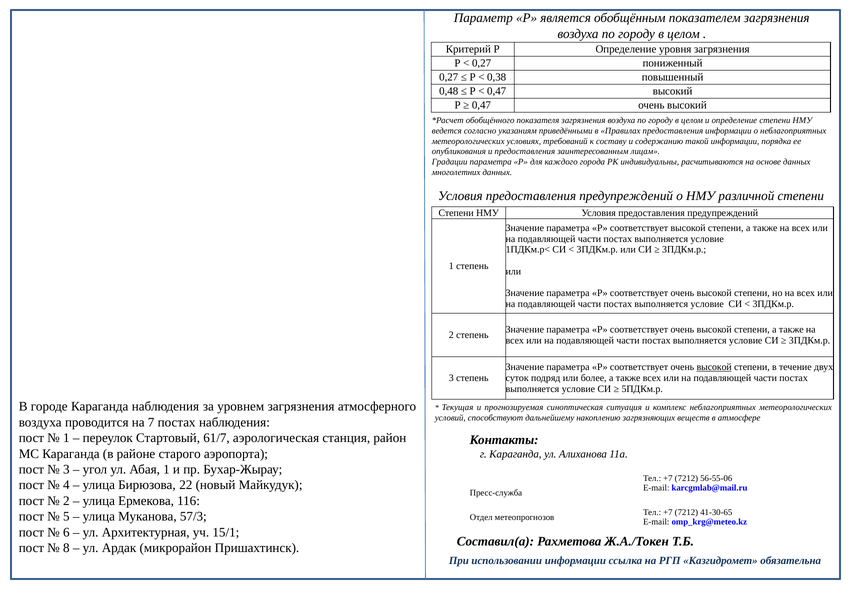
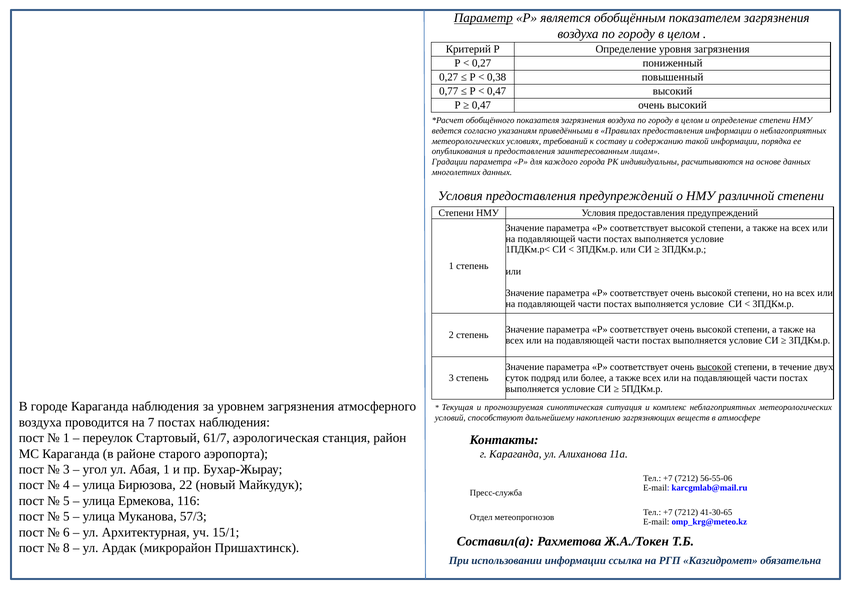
Параметр underline: none -> present (483, 18)
0,48: 0,48 -> 0,77 (449, 91)
2: 2 -> 5 (66, 501)
